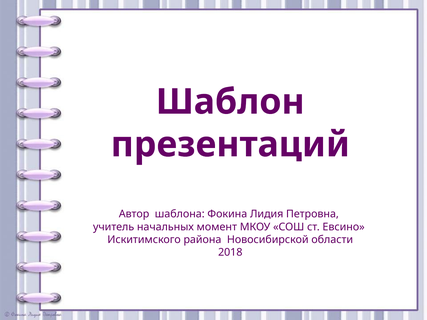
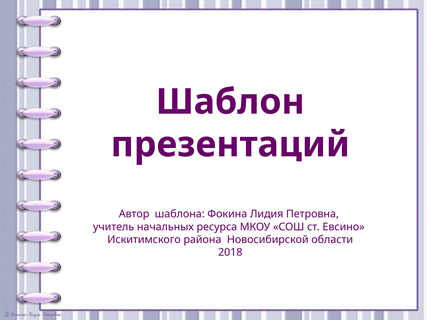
момент: момент -> ресурса (217, 227)
